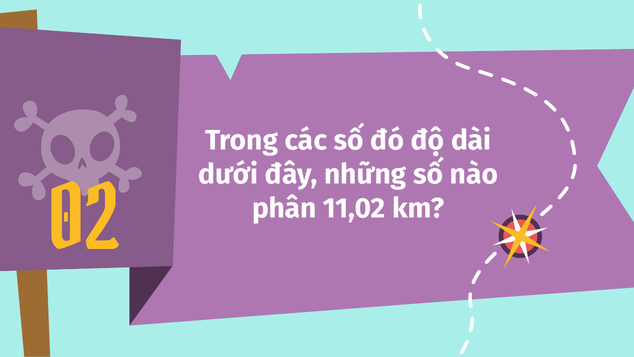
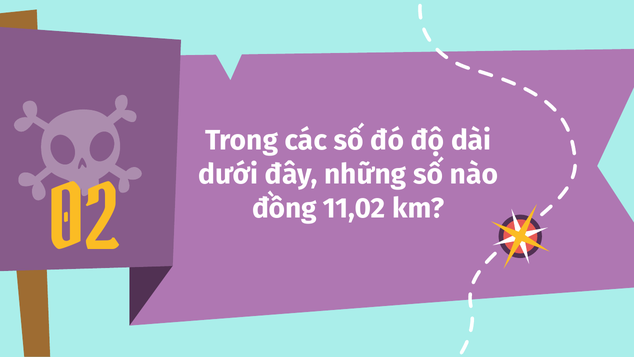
phân: phân -> đồng (284, 208)
